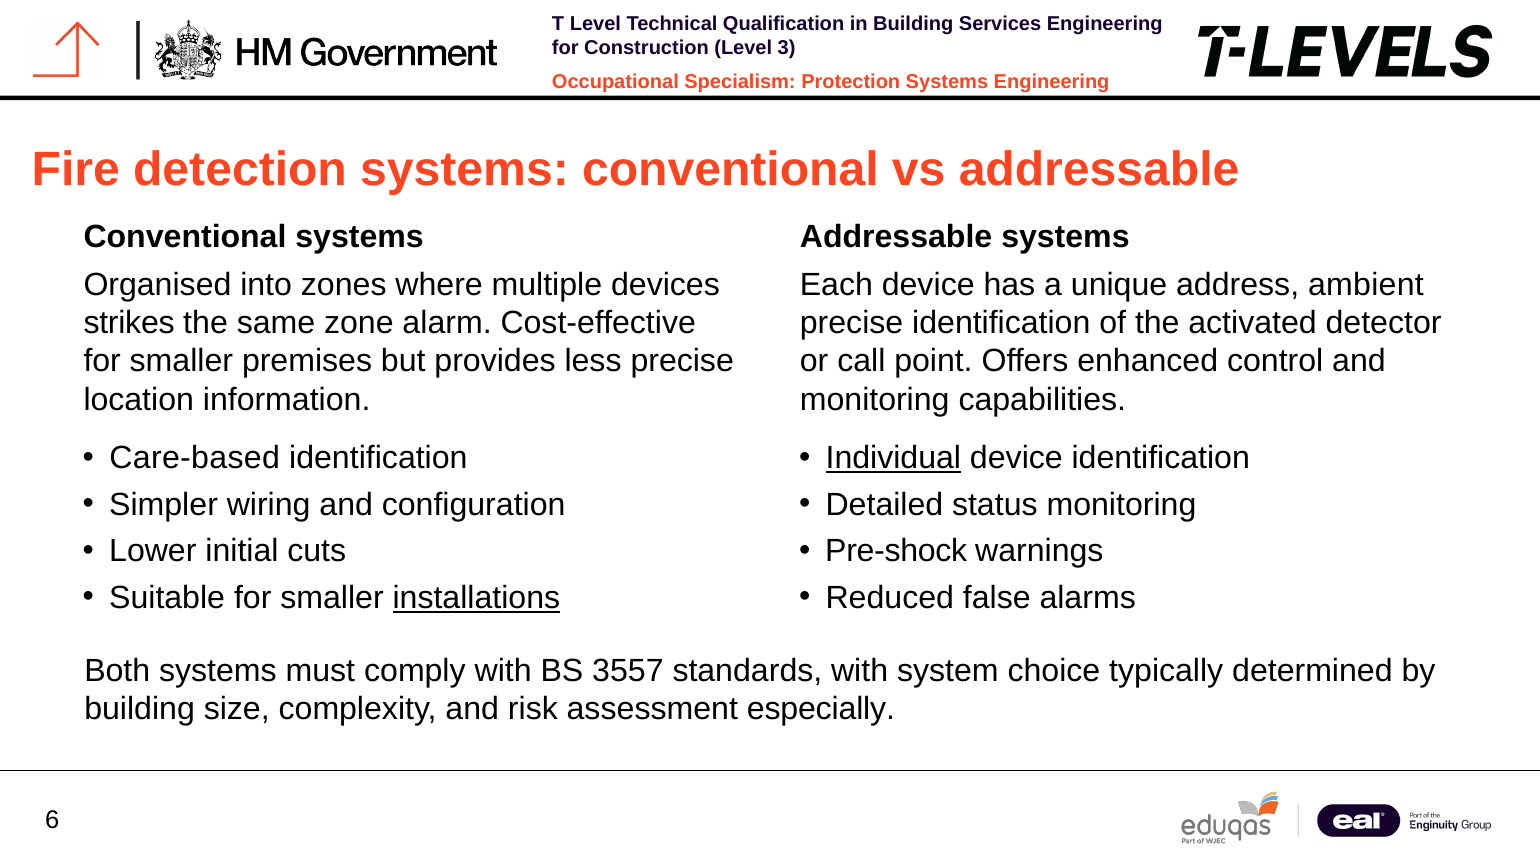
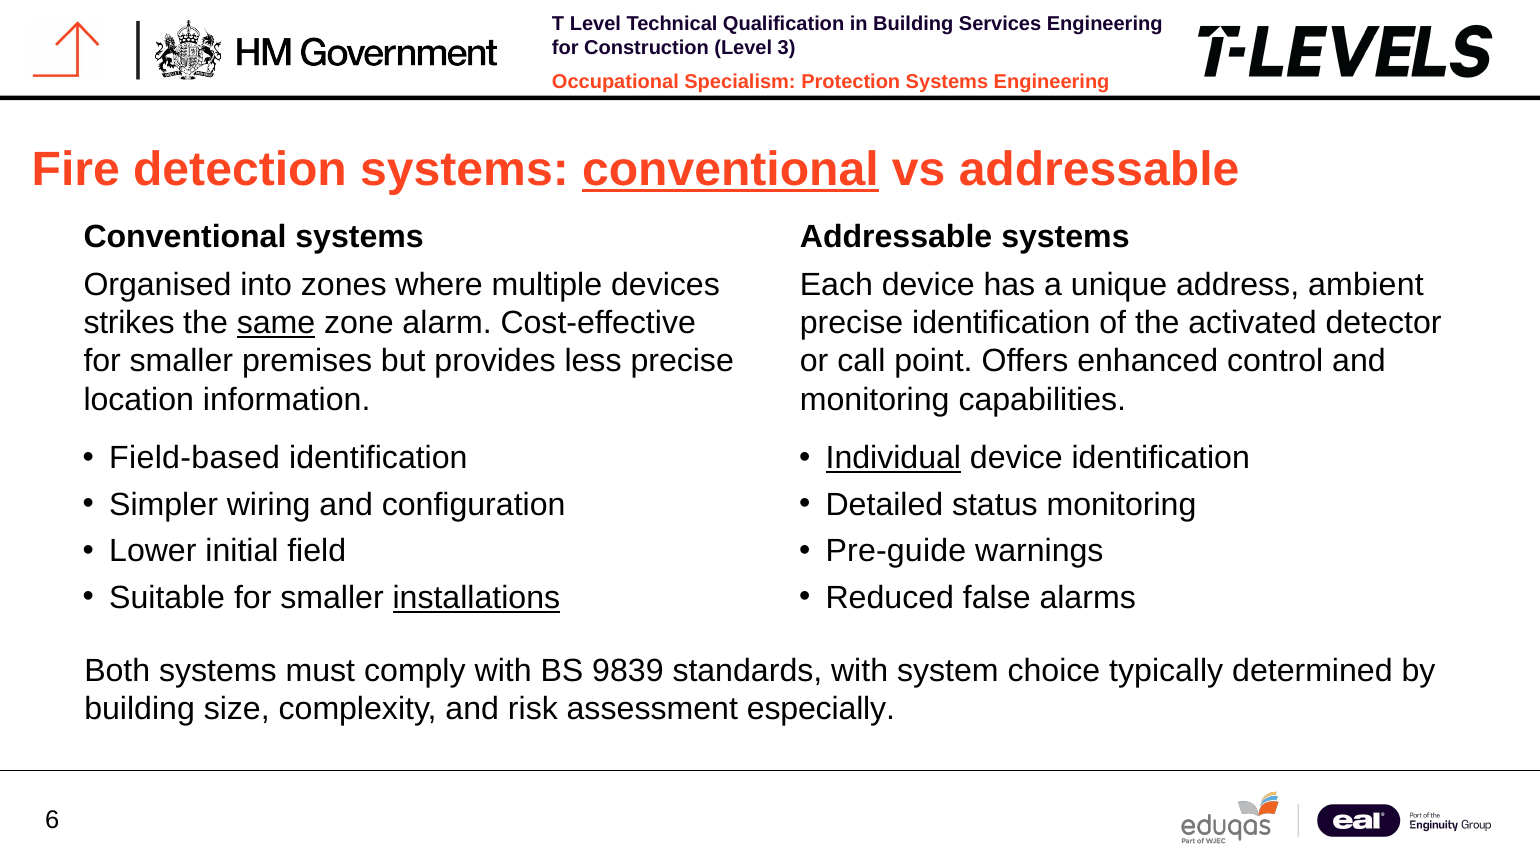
conventional underline: none -> present (730, 170)
same underline: none -> present (276, 323)
Care-based: Care-based -> Field-based (195, 458)
cuts: cuts -> field (317, 552)
Pre-shock: Pre-shock -> Pre-guide (896, 552)
3557: 3557 -> 9839 (628, 671)
